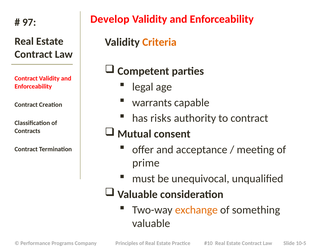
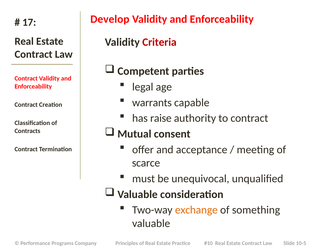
97: 97 -> 17 (29, 22)
Criteria colour: orange -> red (159, 42)
risks: risks -> raise (161, 118)
prime: prime -> scarce (146, 163)
